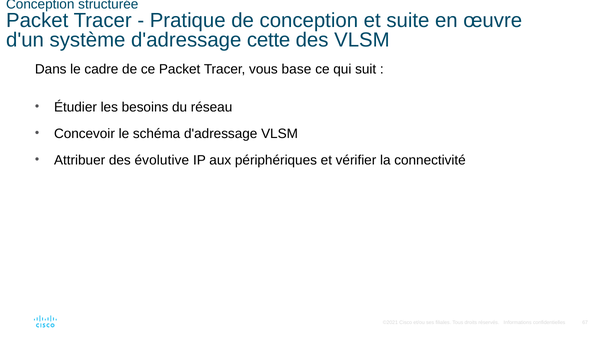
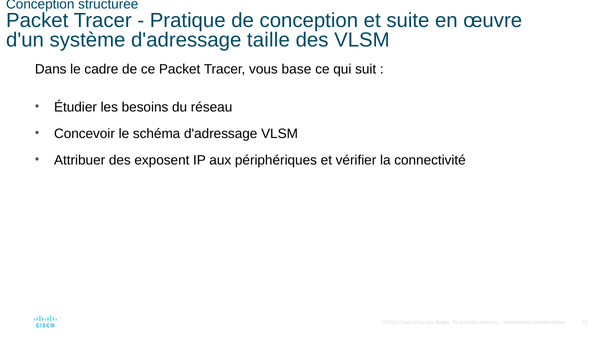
cette: cette -> taille (268, 40)
évolutive: évolutive -> exposent (162, 160)
